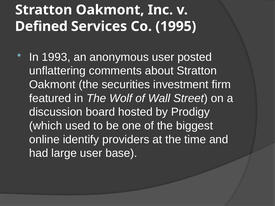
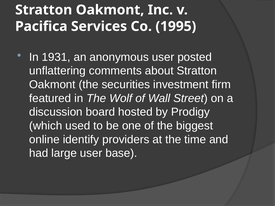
Defined: Defined -> Pacifica (41, 26)
1993: 1993 -> 1931 (56, 57)
